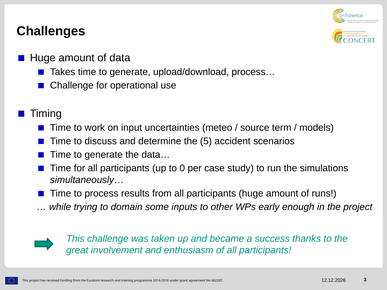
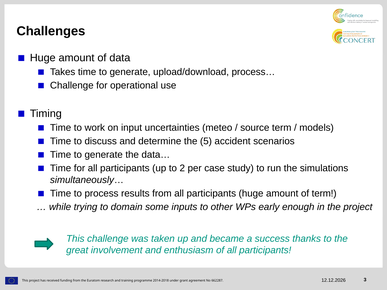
0: 0 -> 2 (182, 168)
of runs: runs -> term (324, 194)
